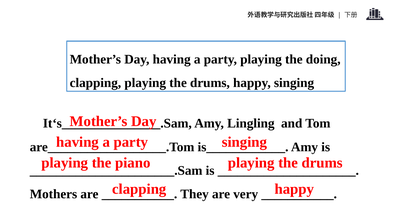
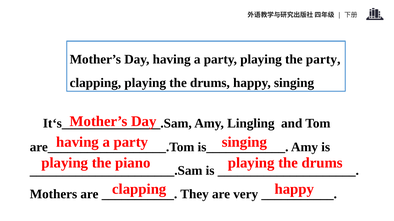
the doing: doing -> party (323, 59)
